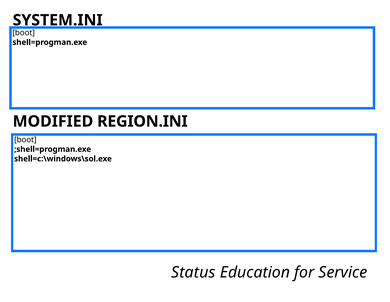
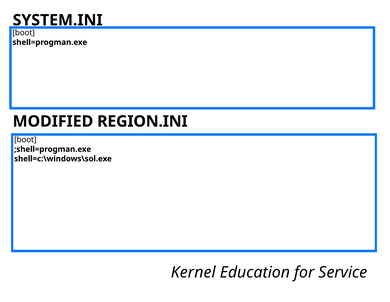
Status: Status -> Kernel (193, 272)
